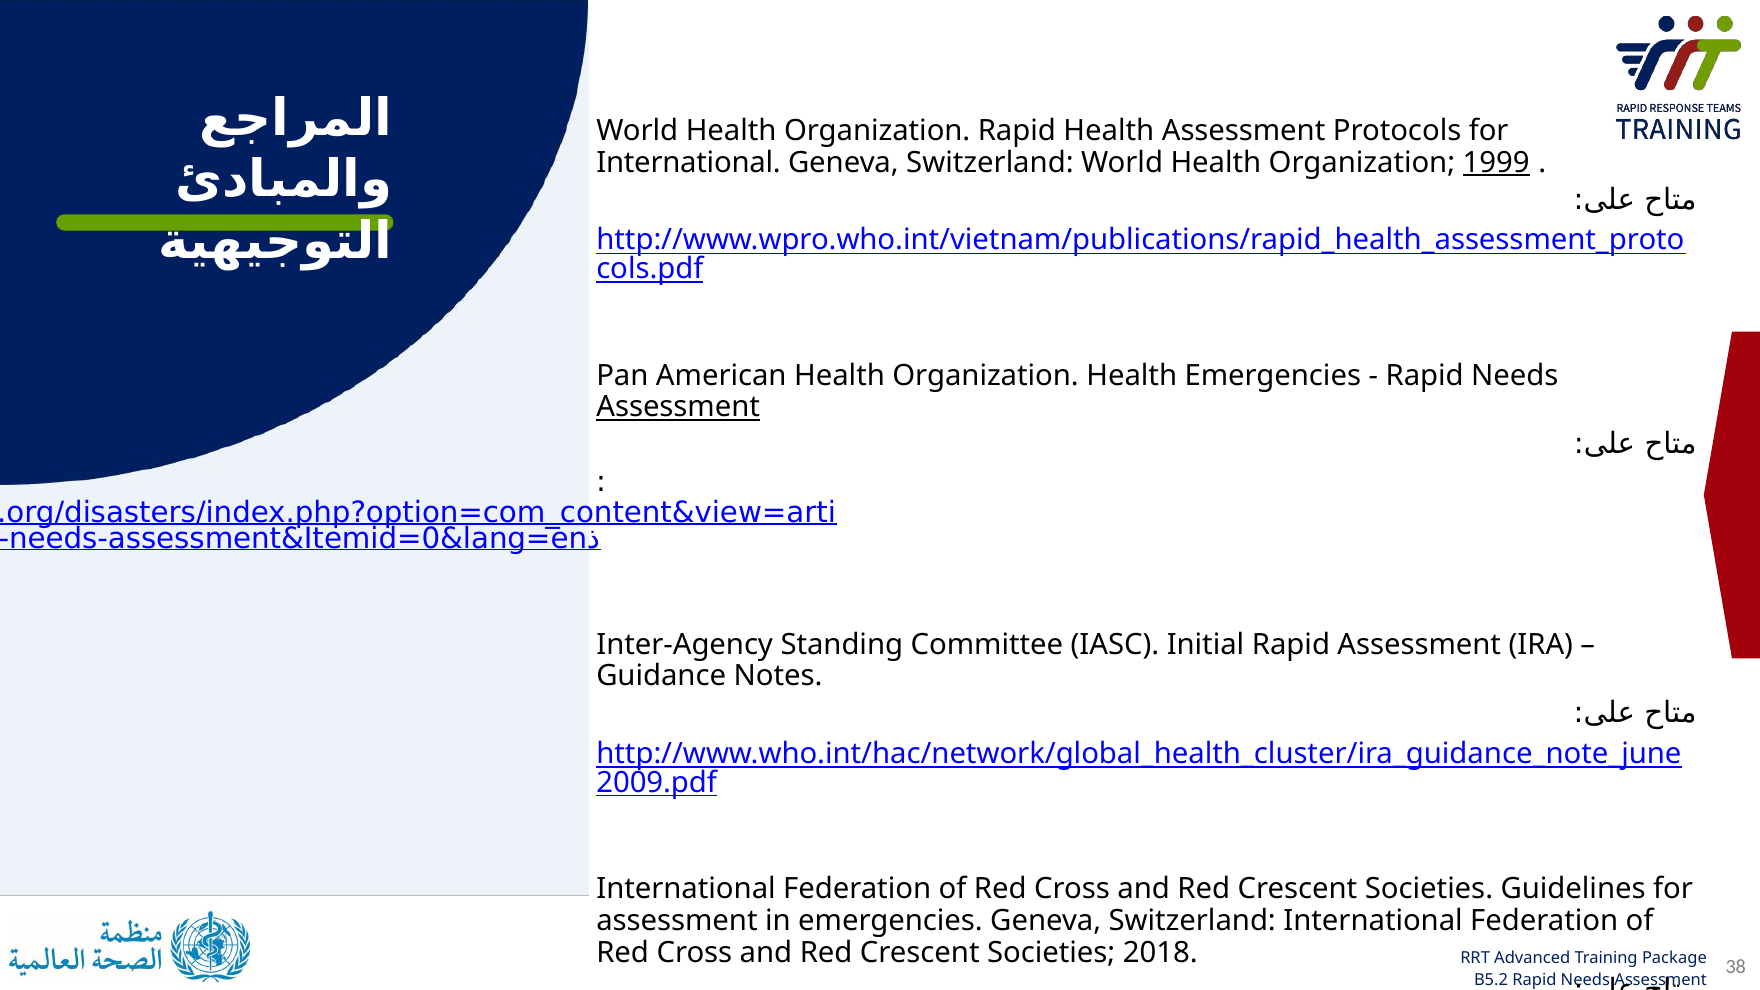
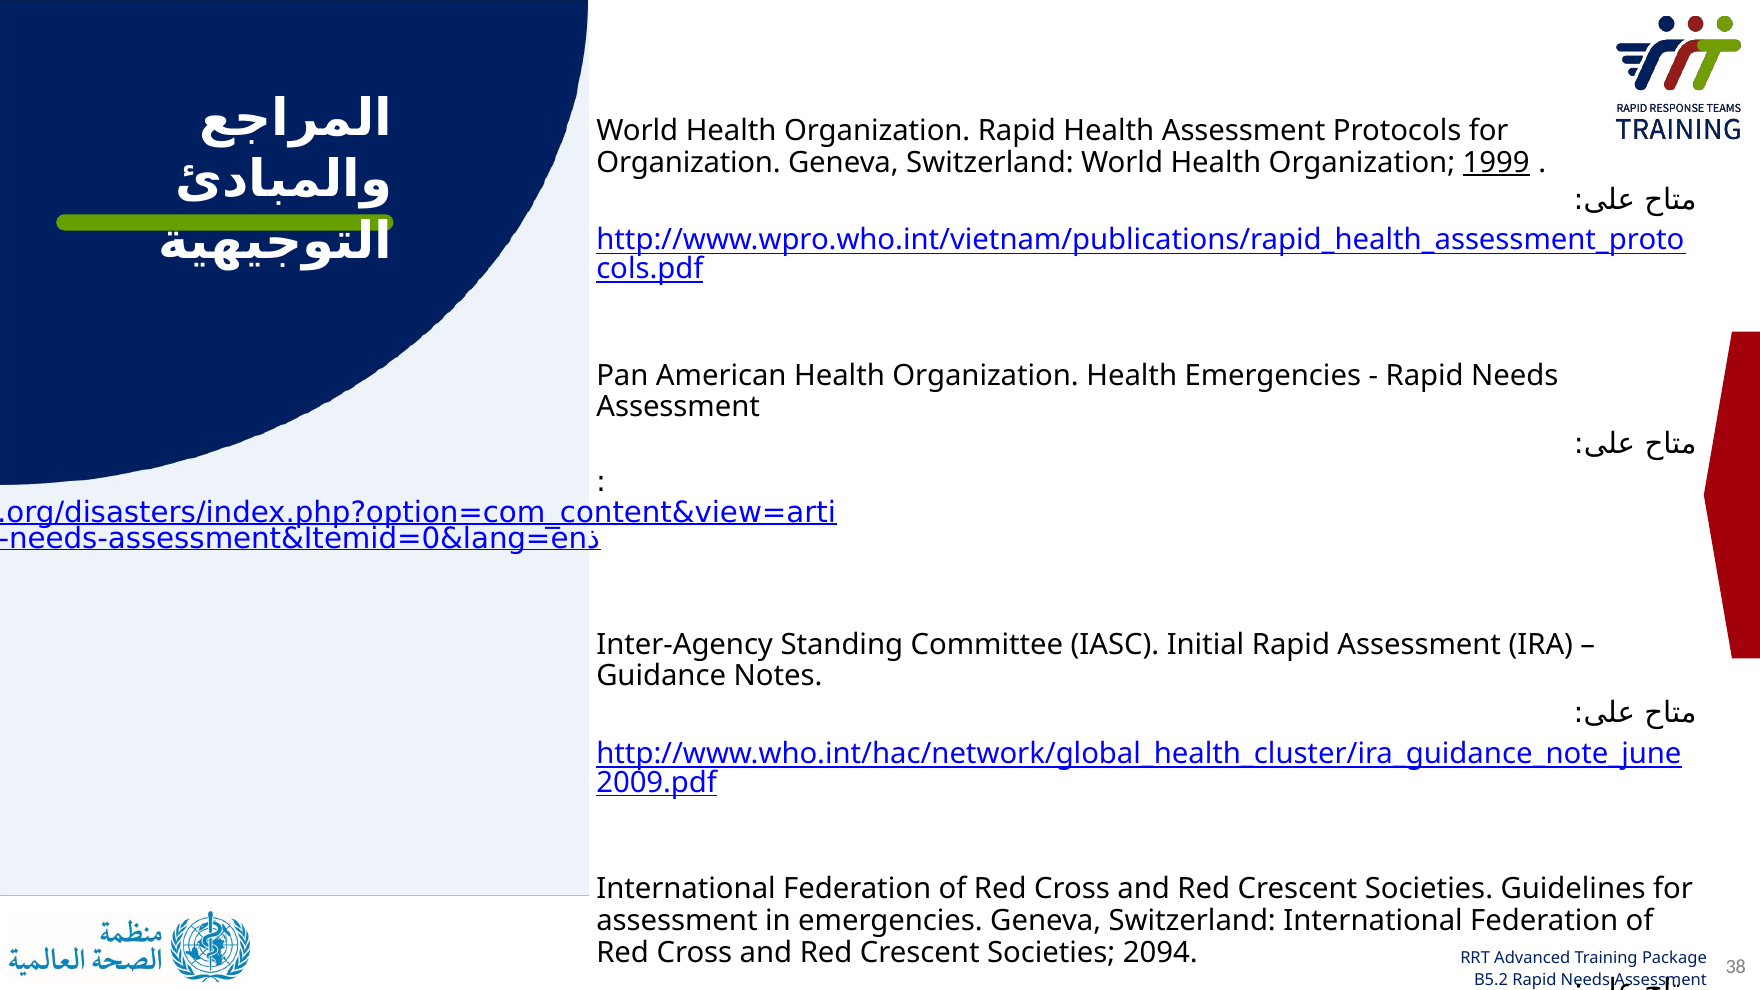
International: International -> Organization (689, 162)
Assessment underline: present -> none (678, 407)
2018: 2018 -> 2094 (1160, 952)
